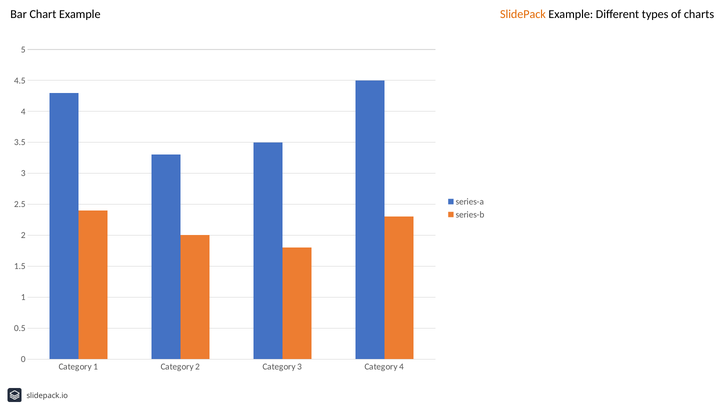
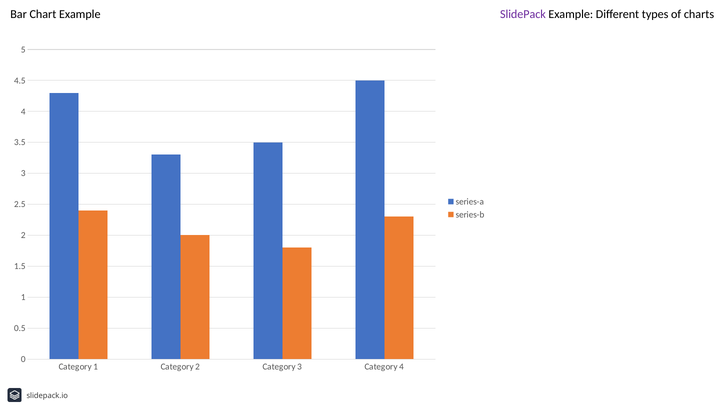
SlidePack colour: orange -> purple (523, 14)
